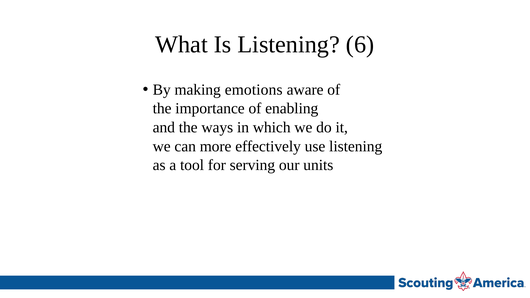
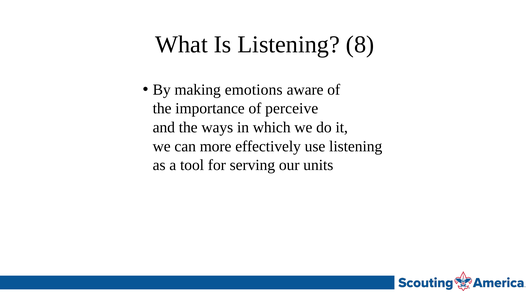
6: 6 -> 8 (360, 45)
enabling: enabling -> perceive (292, 109)
